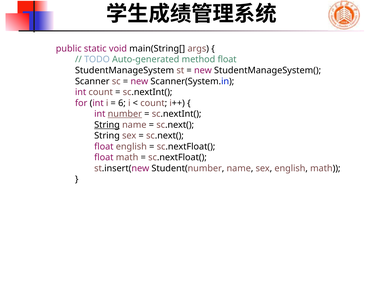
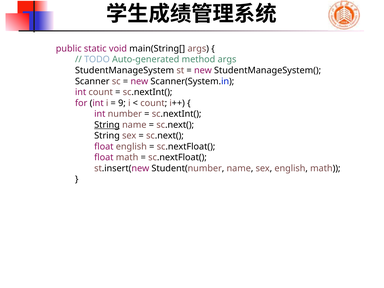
method float: float -> args (227, 59)
6: 6 -> 9 (122, 103)
number underline: present -> none (125, 114)
